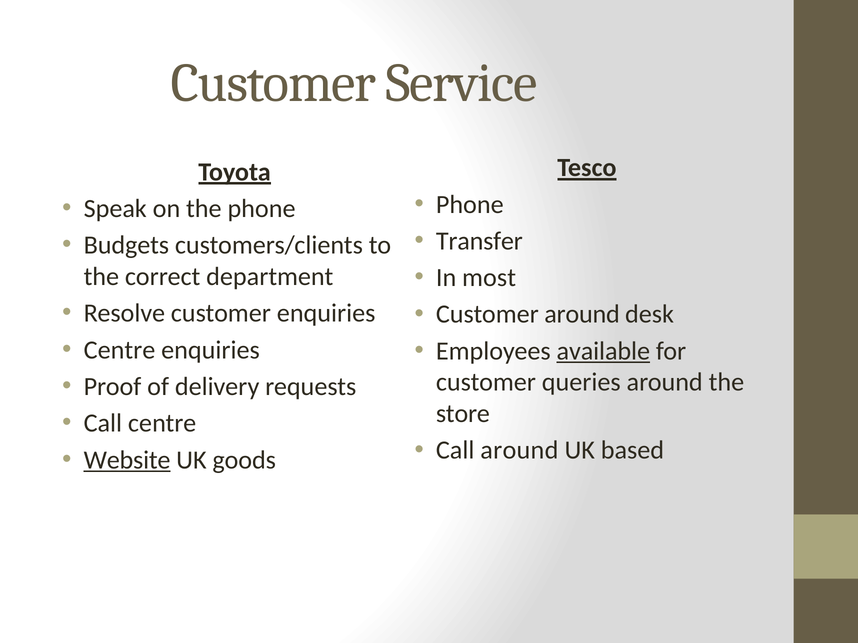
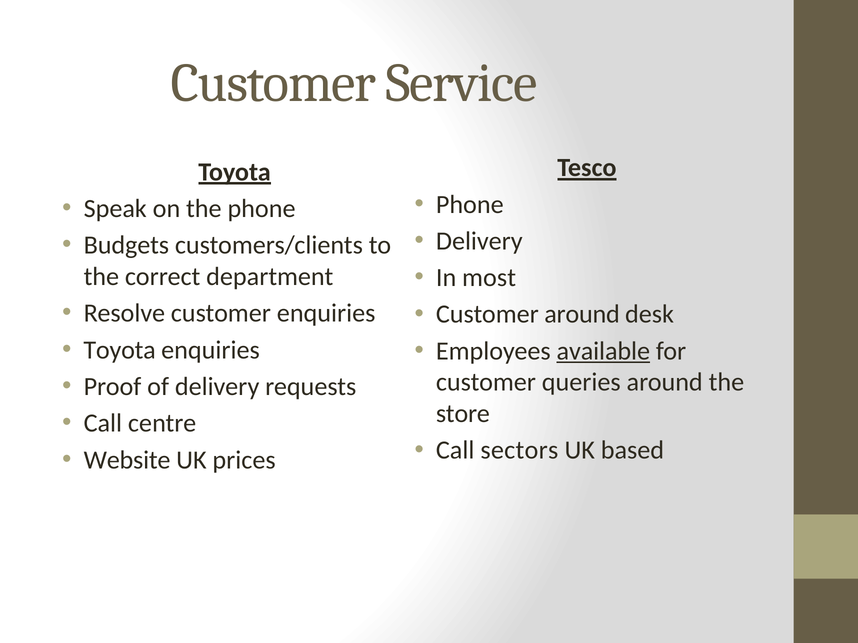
Transfer: Transfer -> Delivery (479, 241)
Centre: Centre -> Toyota (120, 350)
Call around: around -> sectors (519, 451)
Website underline: present -> none (127, 460)
goods: goods -> prices (244, 460)
